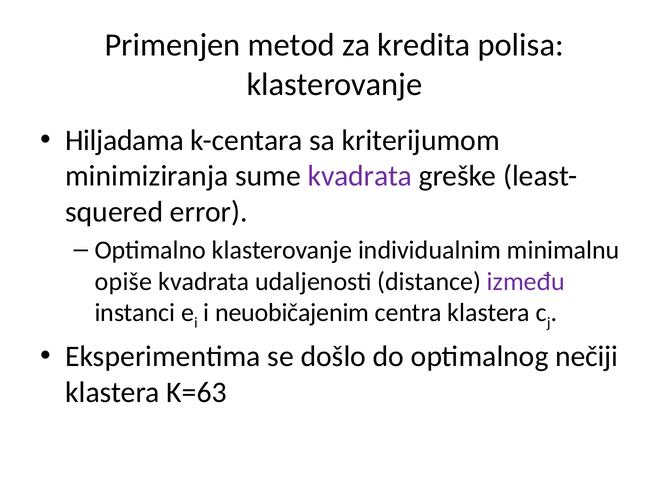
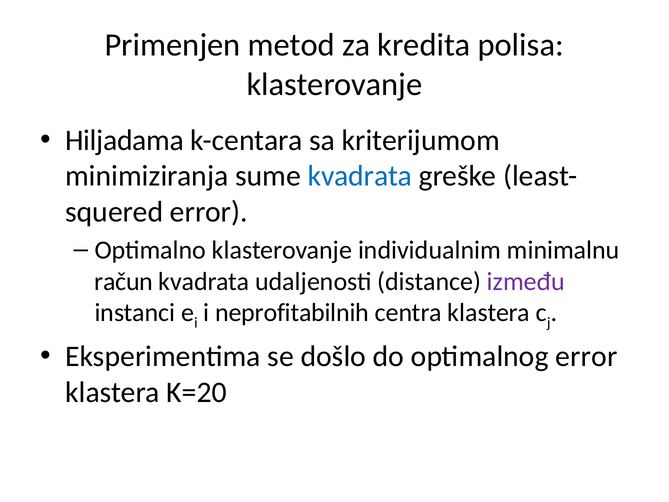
kvadrata colour: purple -> blue (360, 176)
opiše: opiše -> račun (124, 281)
neuobičajenim: neuobičajenim -> neprofitabilnih (292, 312)
optimalnog nečiji: nečiji -> error (587, 356)
K=63: K=63 -> K=20 (196, 392)
